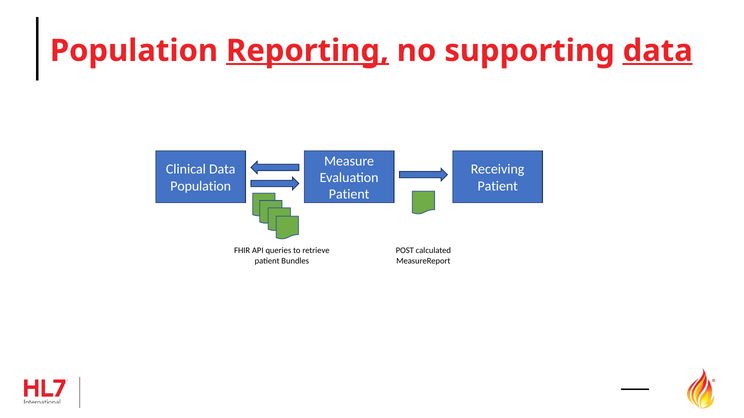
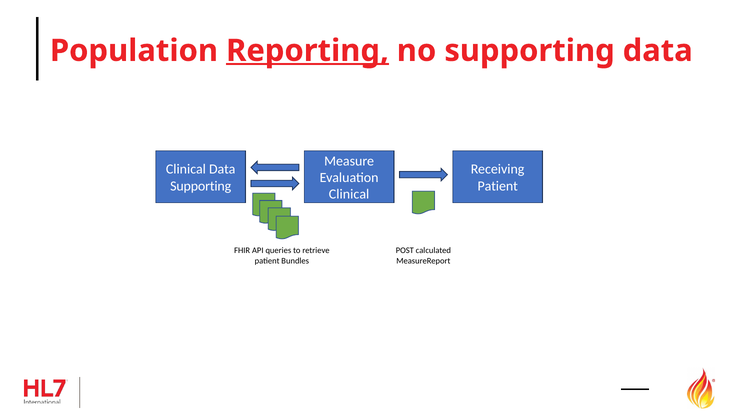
data underline: present -> none (658, 51)
Population: Population -> Supporting (201, 186)
Patient: Patient -> Clinical (349, 195)
